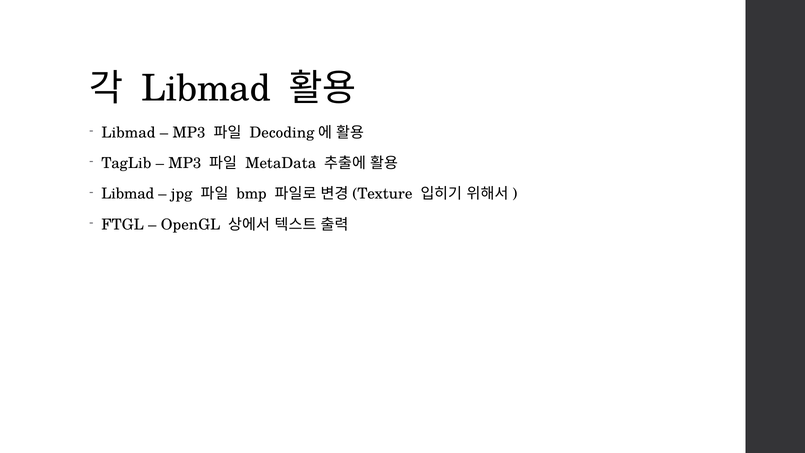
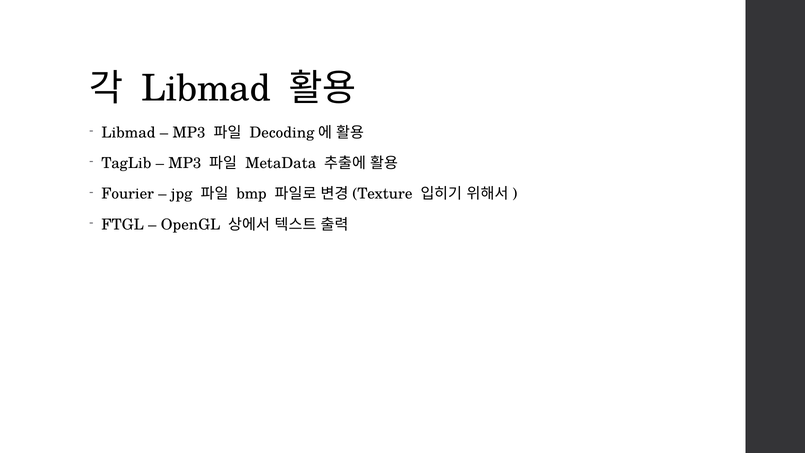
Libmad: Libmad -> Fourier (128, 194)
